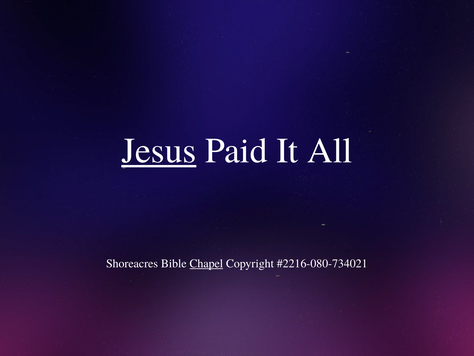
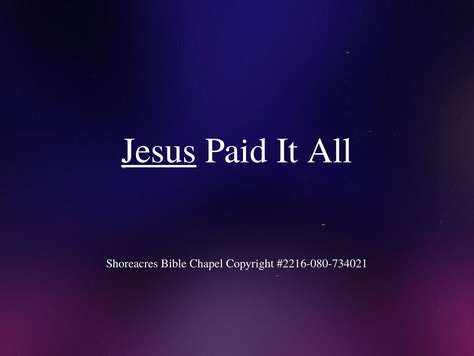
Chapel underline: present -> none (206, 263)
